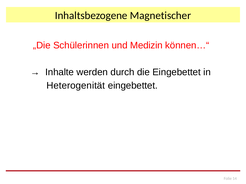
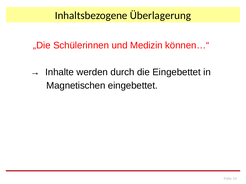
Magnetischer: Magnetischer -> Überlagerung (160, 16)
Heterogenität: Heterogenität -> Magnetischen (76, 86)
